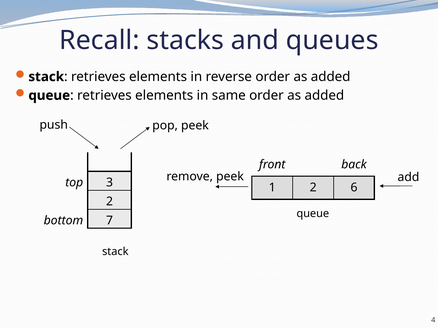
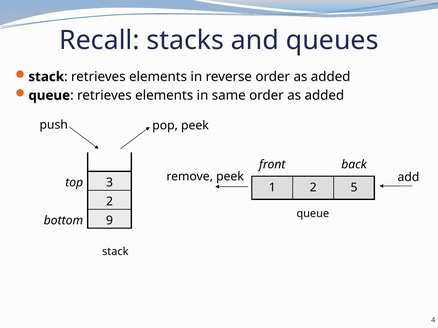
6: 6 -> 5 (354, 188)
7: 7 -> 9 (109, 221)
